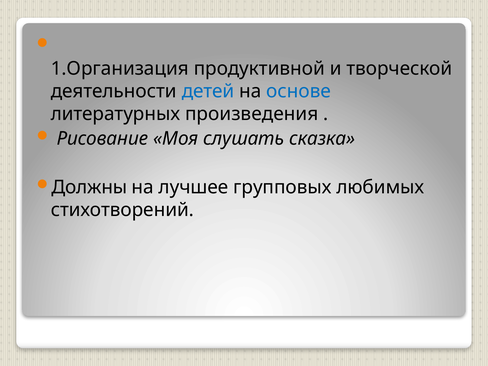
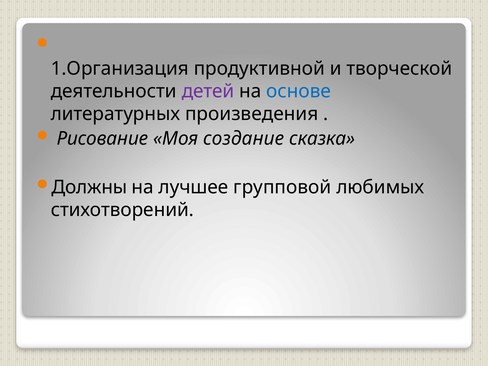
детей colour: blue -> purple (208, 91)
слушать: слушать -> создание (244, 138)
групповых: групповых -> групповой (282, 187)
